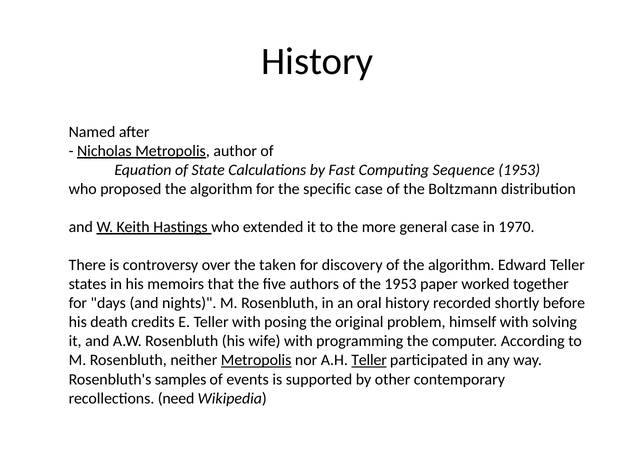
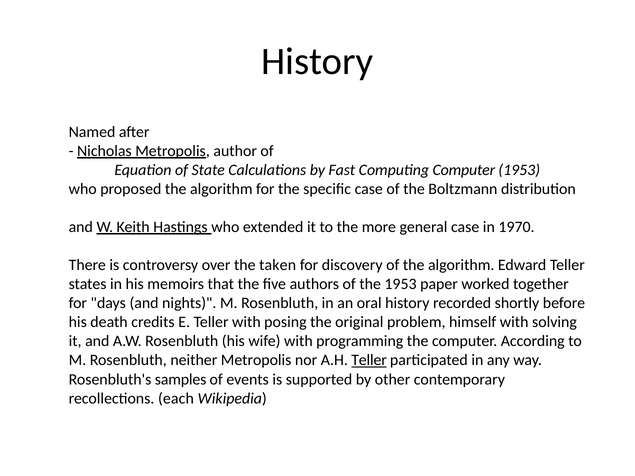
Computing Sequence: Sequence -> Computer (464, 170)
Metropolis underline: present -> none (256, 360)
need: need -> each (176, 399)
